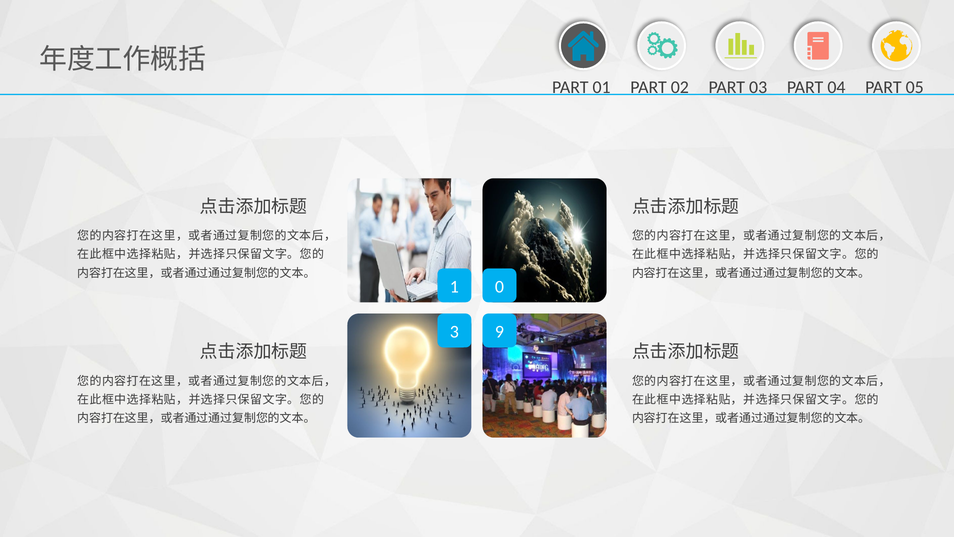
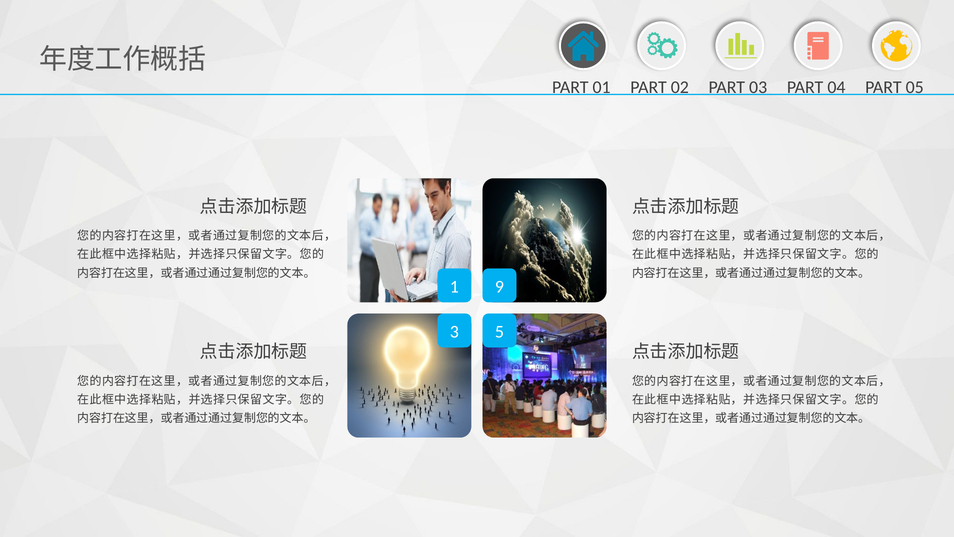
0: 0 -> 9 (499, 286)
9: 9 -> 5 (499, 332)
